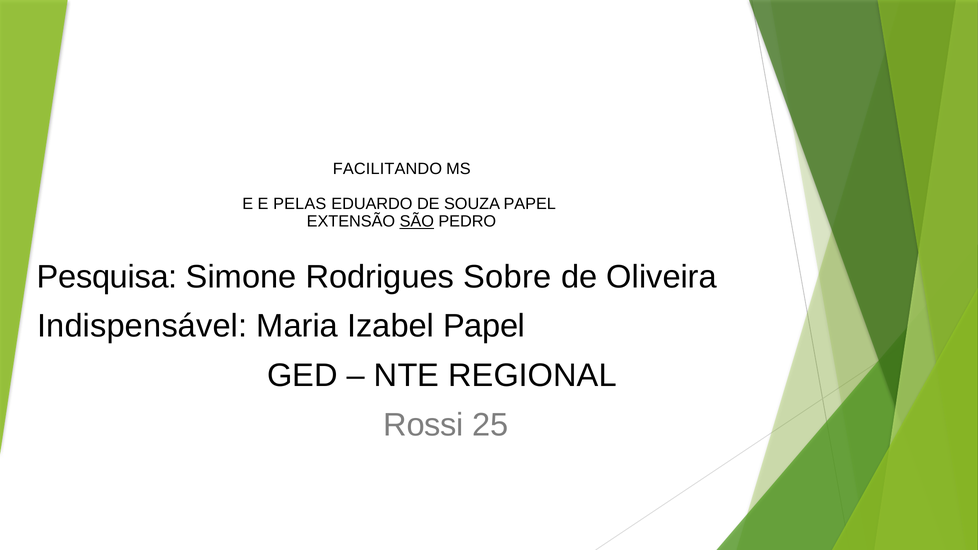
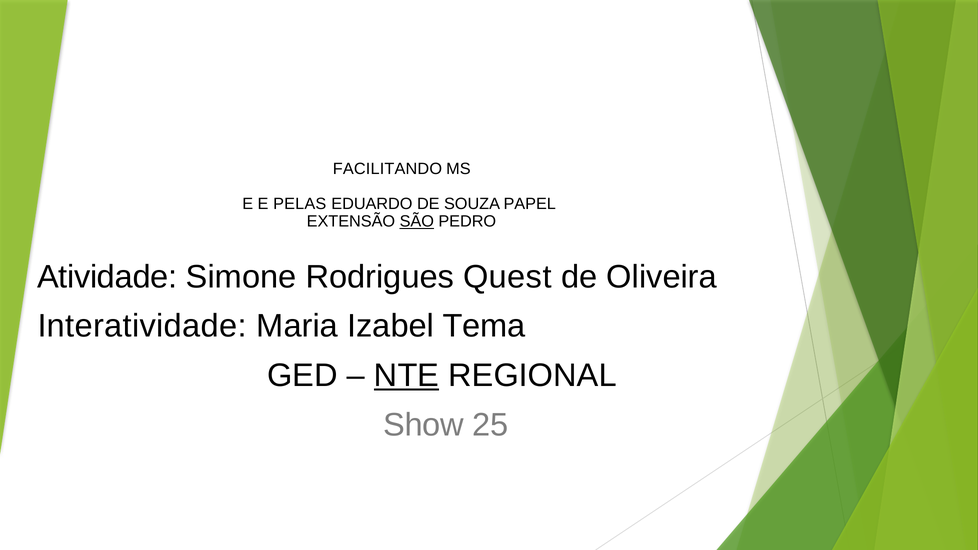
Pesquisa: Pesquisa -> Atividade (107, 277)
Sobre: Sobre -> Quest (507, 277)
Indispensável: Indispensável -> Interatividade (142, 326)
Izabel Papel: Papel -> Tema (484, 326)
NTE underline: none -> present (407, 376)
Rossi: Rossi -> Show (423, 425)
